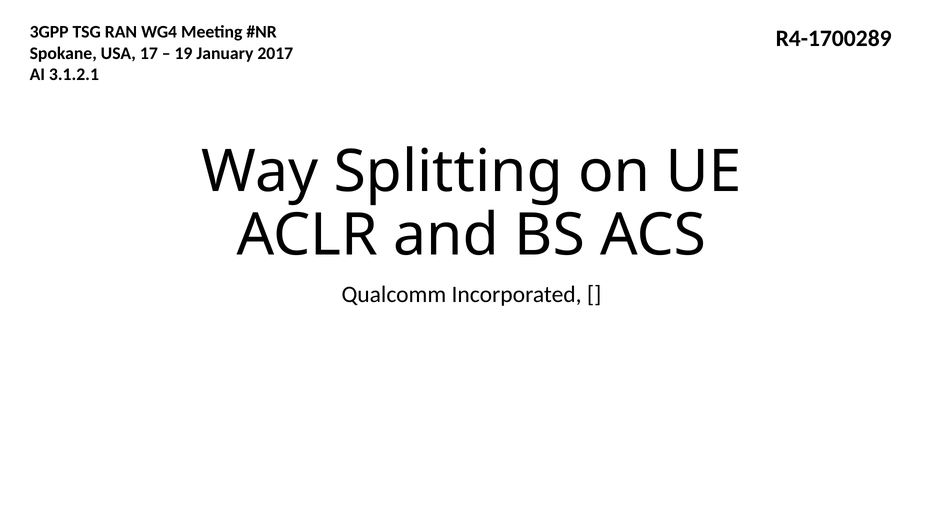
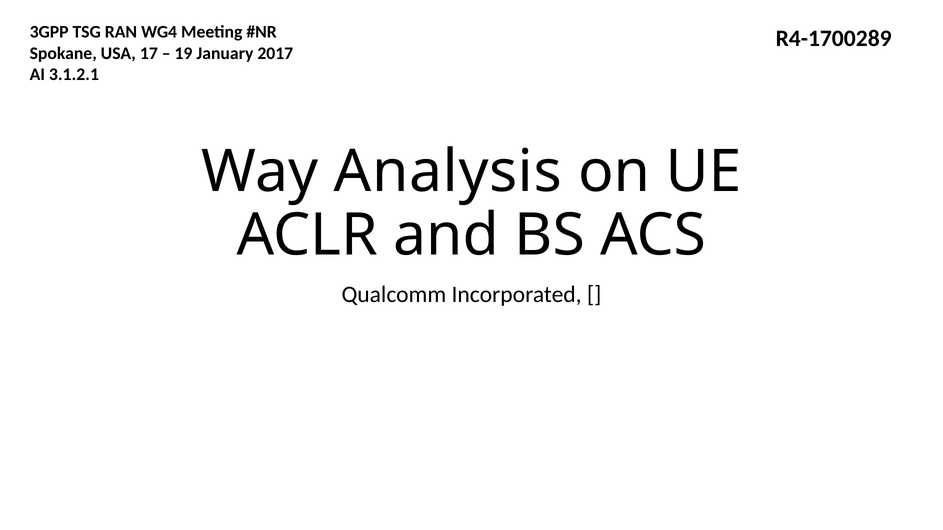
Splitting: Splitting -> Analysis (448, 172)
